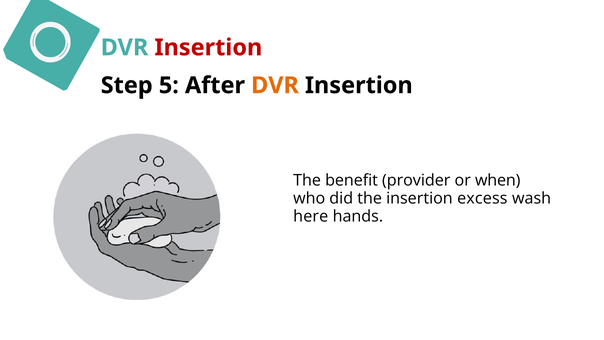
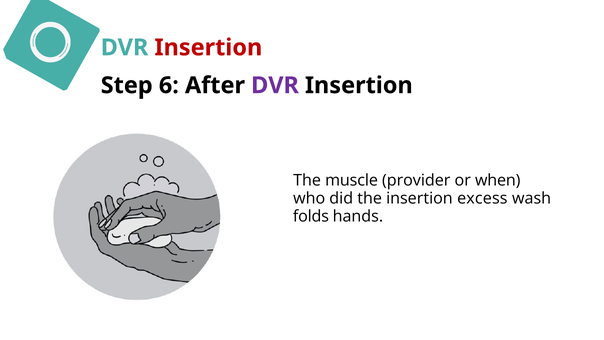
5: 5 -> 6 (169, 85)
DVR colour: orange -> purple (275, 85)
benefit: benefit -> muscle (352, 180)
here: here -> folds (311, 216)
